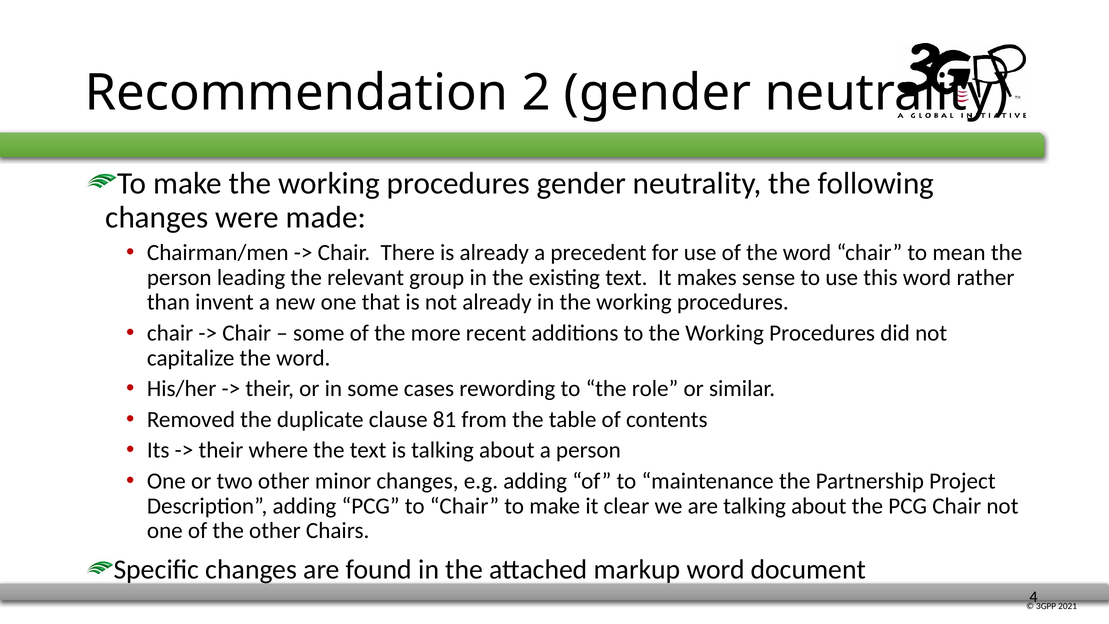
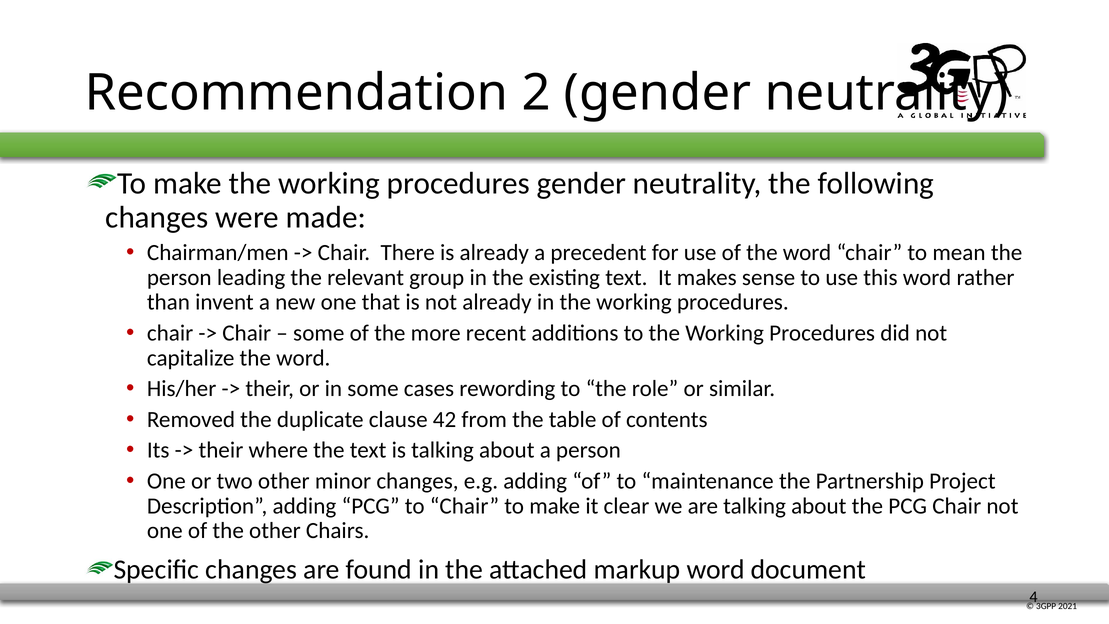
81: 81 -> 42 (444, 419)
